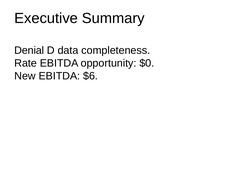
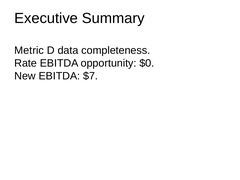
Denial: Denial -> Metric (29, 50)
$6: $6 -> $7 (91, 76)
